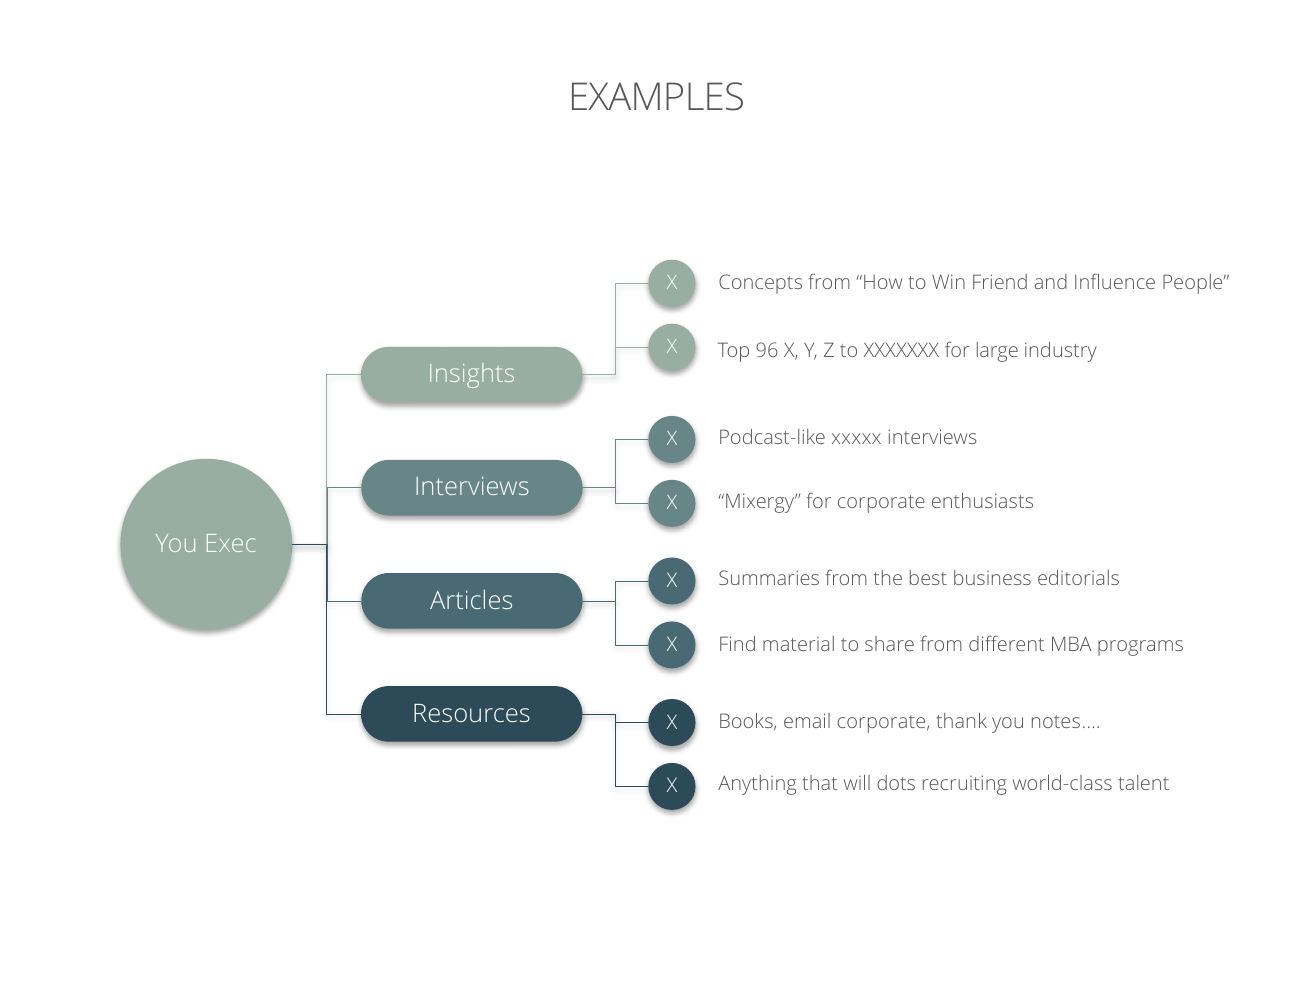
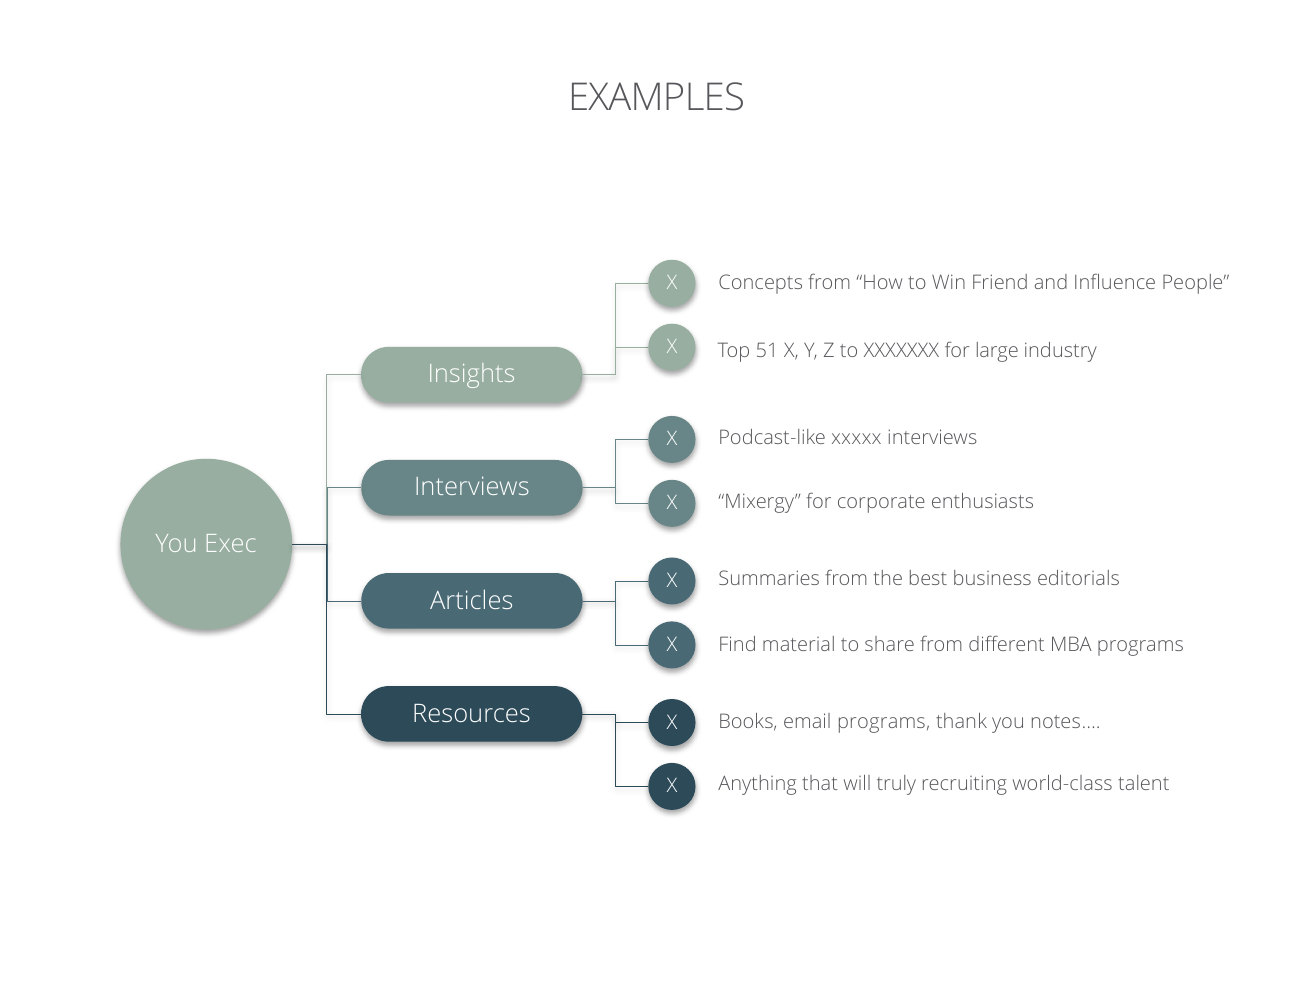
96: 96 -> 51 (767, 350)
email corporate: corporate -> programs (884, 722)
dots: dots -> truly (896, 784)
